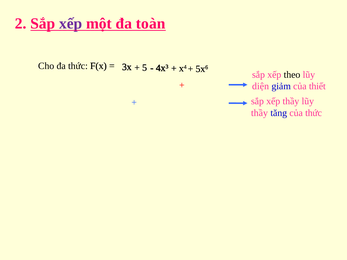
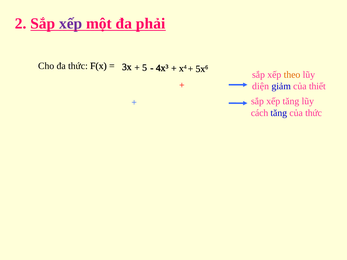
toàn: toàn -> phải (151, 24)
theo colour: black -> orange (292, 75)
xếp thầy: thầy -> tăng (291, 101)
thầy: thầy -> cách (260, 113)
